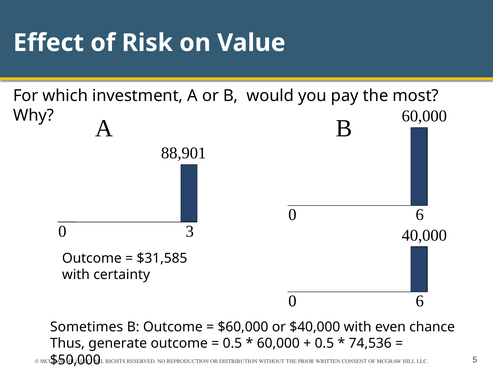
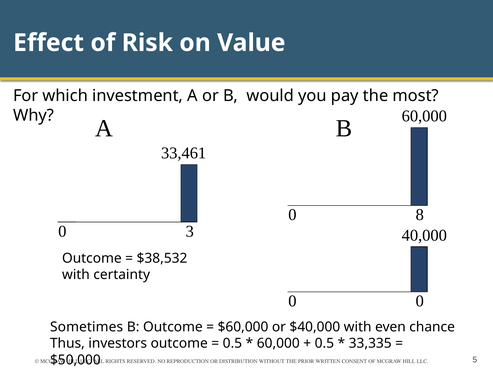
88,901: 88,901 -> 33,461 (184, 153)
6: 6 -> 8 (420, 215)
$31,585: $31,585 -> $38,532 (162, 258)
6: 6 -> 0 (420, 301)
generate: generate -> investors (118, 343)
74,536: 74,536 -> 33,335 (370, 343)
